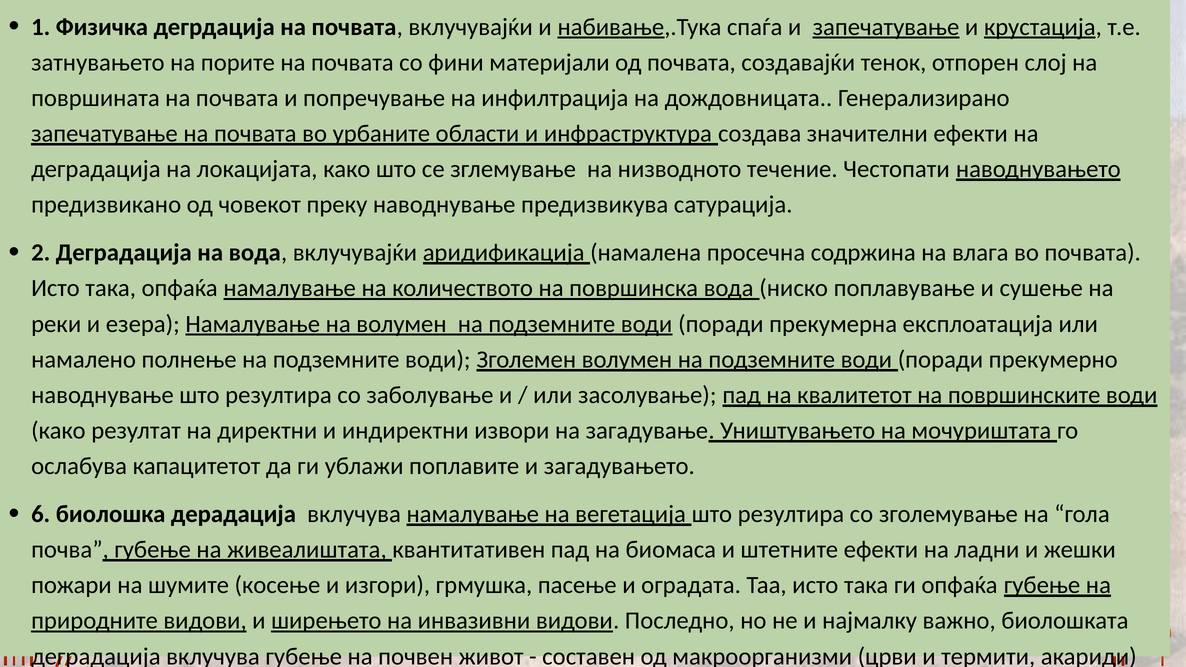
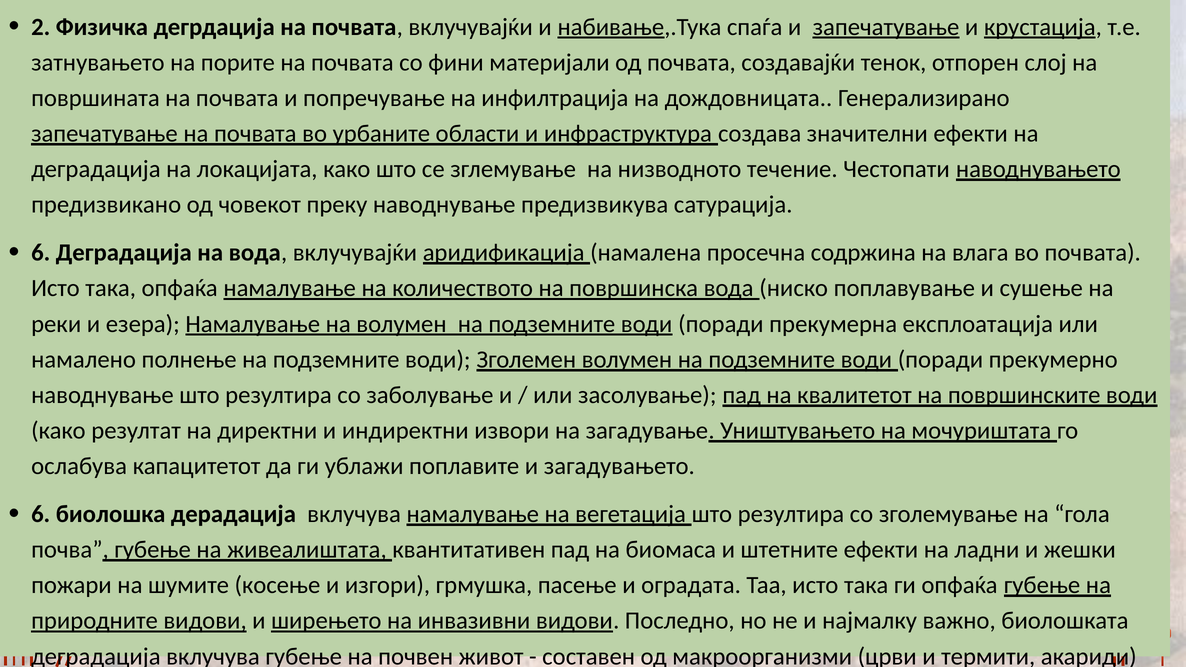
1: 1 -> 2 (41, 27)
2: 2 -> 6 (41, 253)
